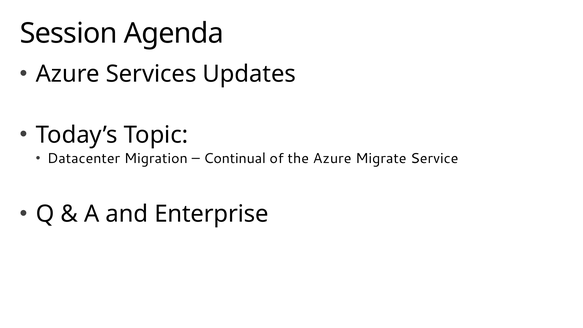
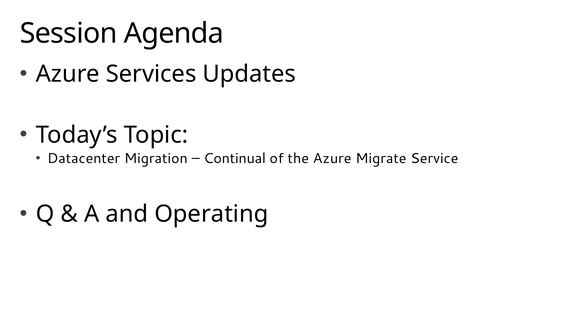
Enterprise: Enterprise -> Operating (211, 214)
